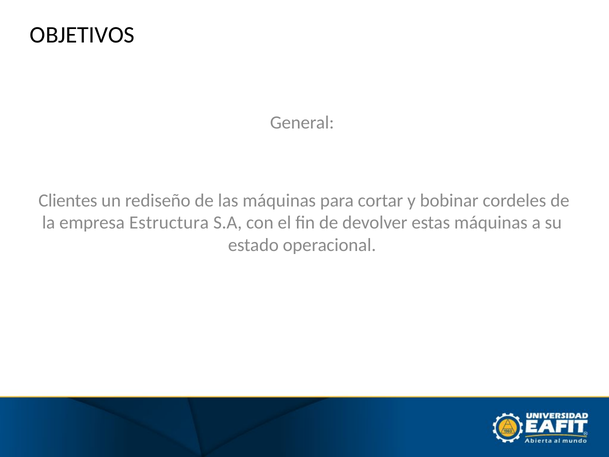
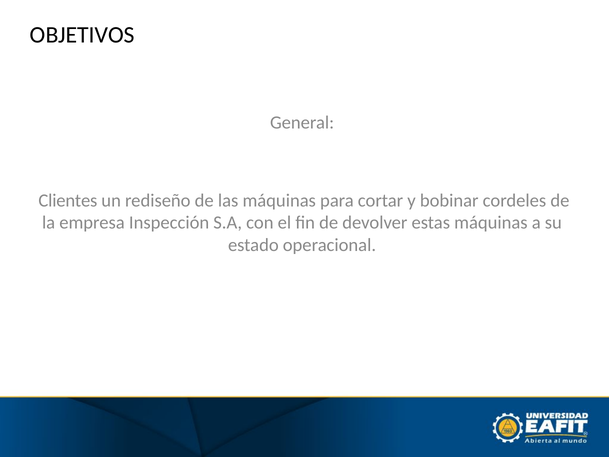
Estructura: Estructura -> Inspección (169, 223)
